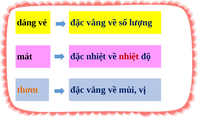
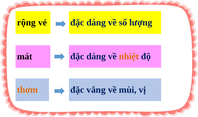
dáng: dáng -> rộng (26, 22)
vẻ đặc vắng: vắng -> dáng (96, 22)
nhiệt: nhiệt -> dáng (96, 56)
nhiệt colour: red -> orange (129, 56)
